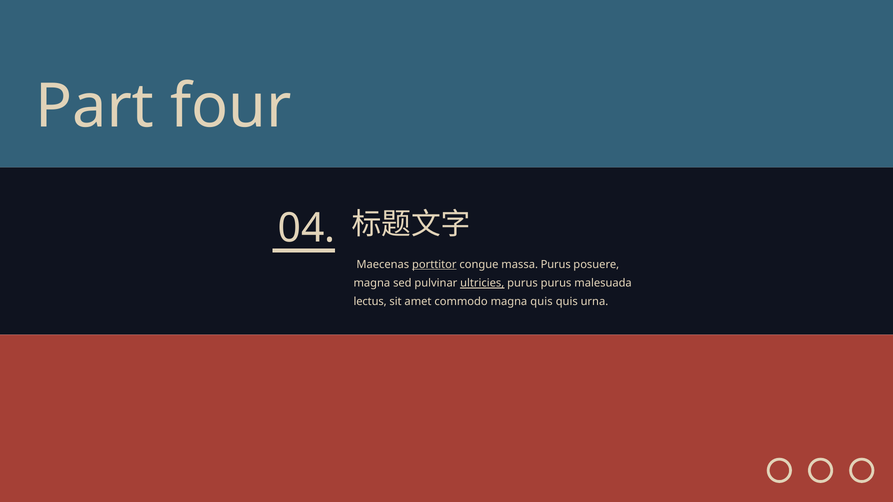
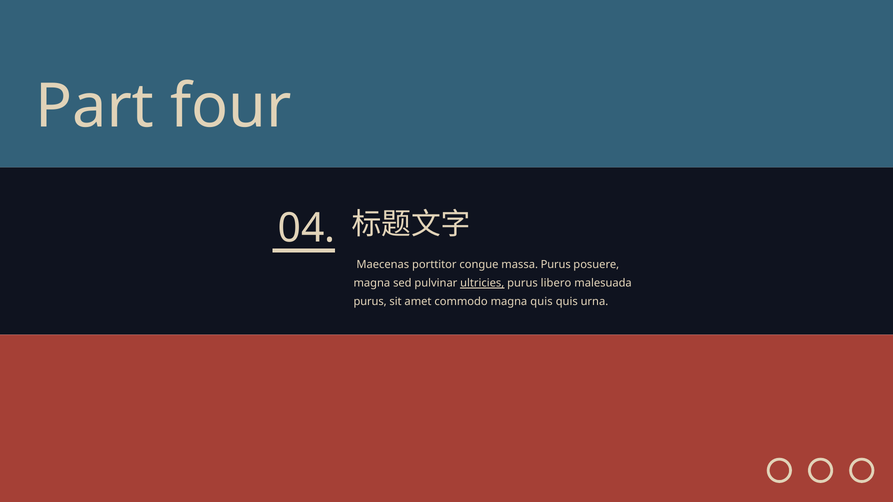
porttitor underline: present -> none (434, 265)
purus purus: purus -> libero (556, 283)
lectus: lectus -> purus (370, 302)
